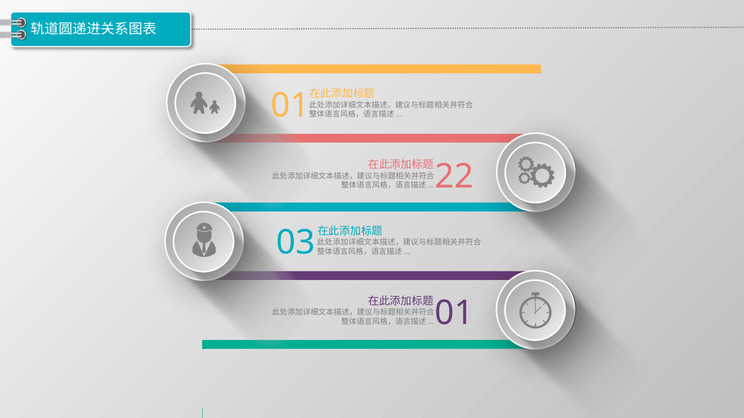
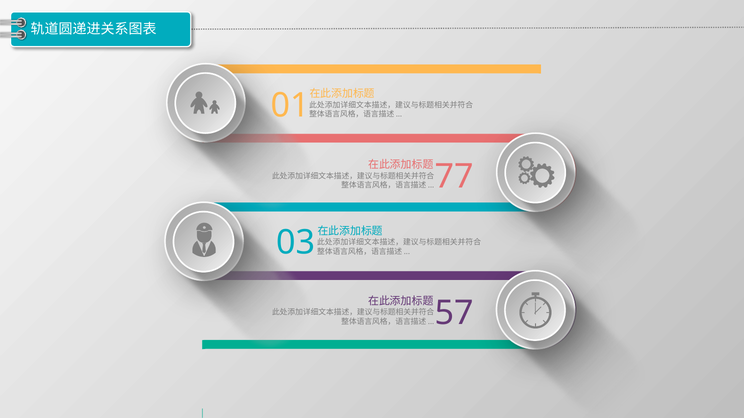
22: 22 -> 77 (454, 177)
01: 01 -> 57 (454, 313)
